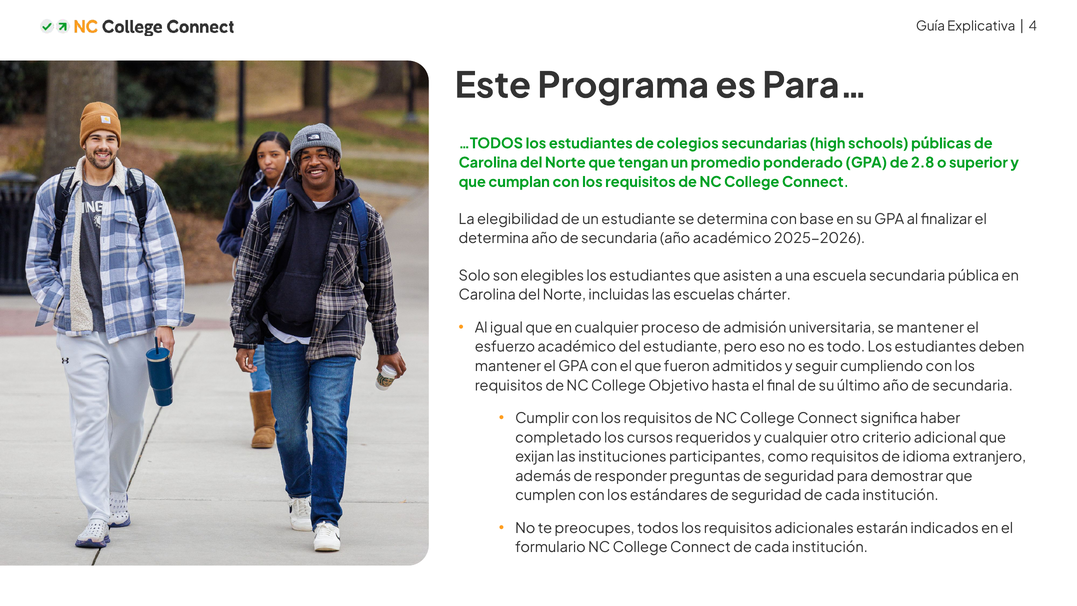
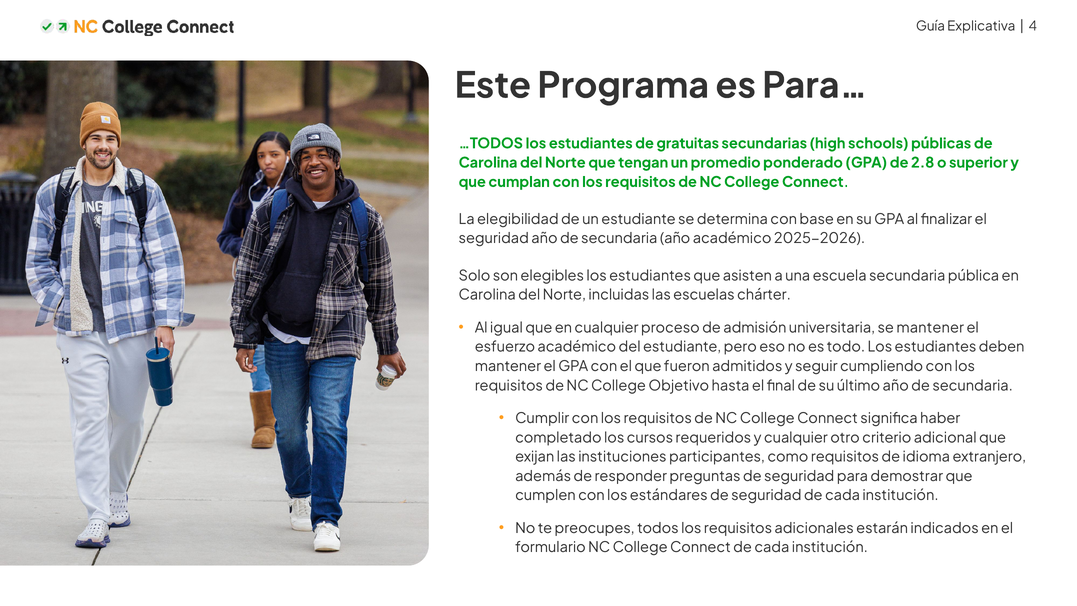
colegios: colegios -> gratuitas (688, 143)
determina: determina -> seguridad (494, 239)
